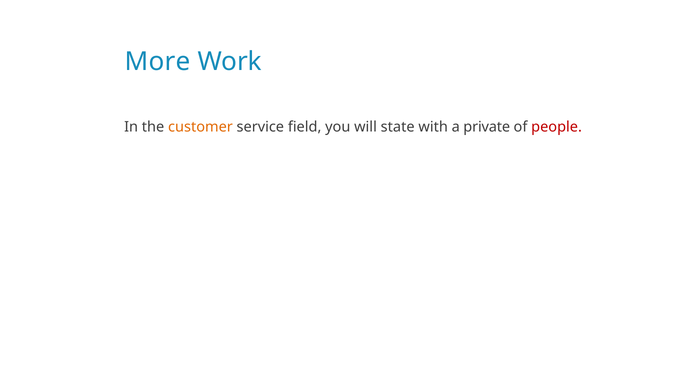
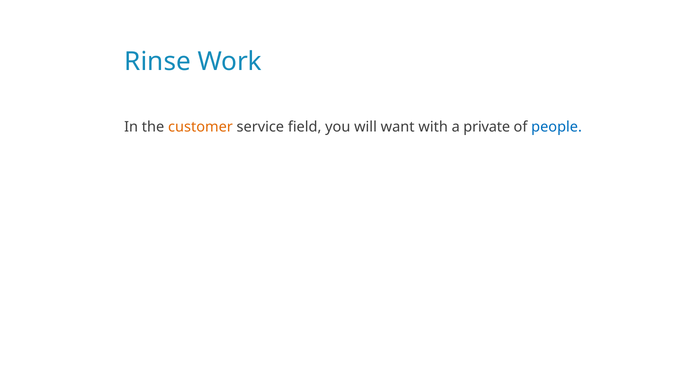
More: More -> Rinse (158, 62)
state: state -> want (398, 127)
people colour: red -> blue (557, 127)
